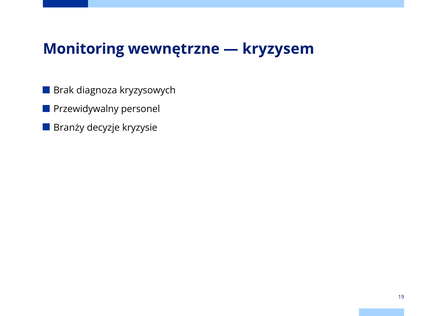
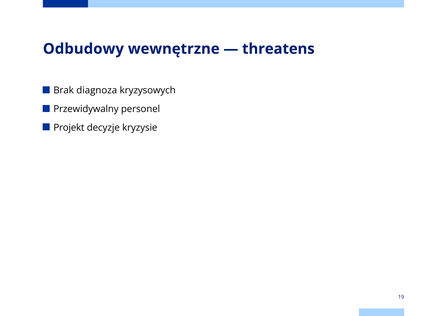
Monitoring: Monitoring -> Odbudowy (83, 49)
kryzysem: kryzysem -> threatens (278, 49)
Branży: Branży -> Projekt (69, 128)
